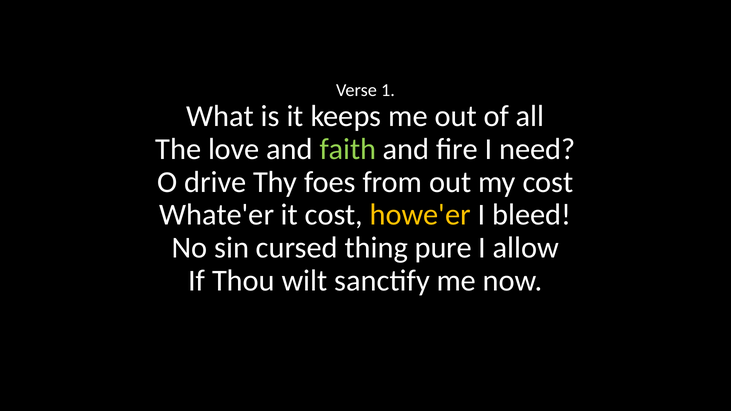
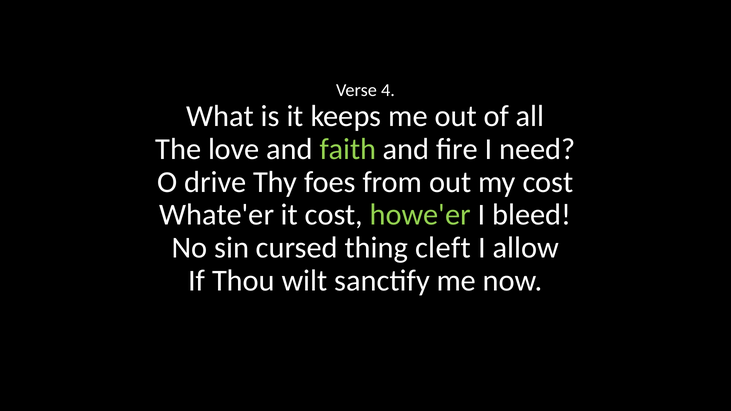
1: 1 -> 4 (388, 90)
howe'er colour: yellow -> light green (420, 215)
pure: pure -> cleft (443, 248)
